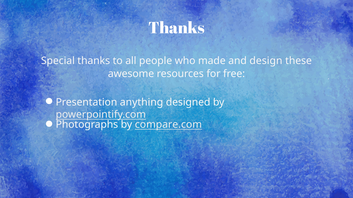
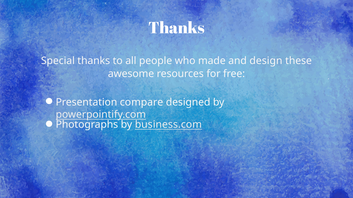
anything: anything -> compare (142, 102)
compare.com: compare.com -> business.com (168, 125)
